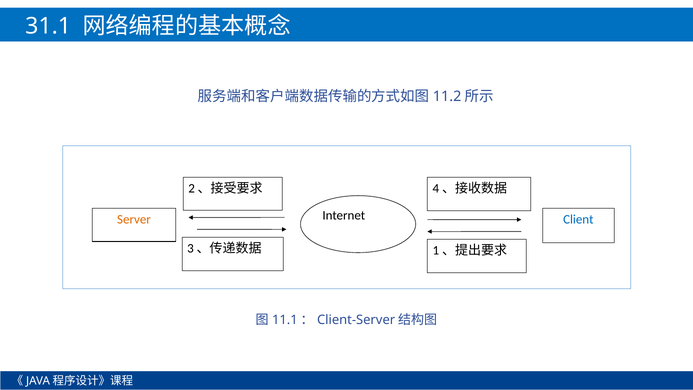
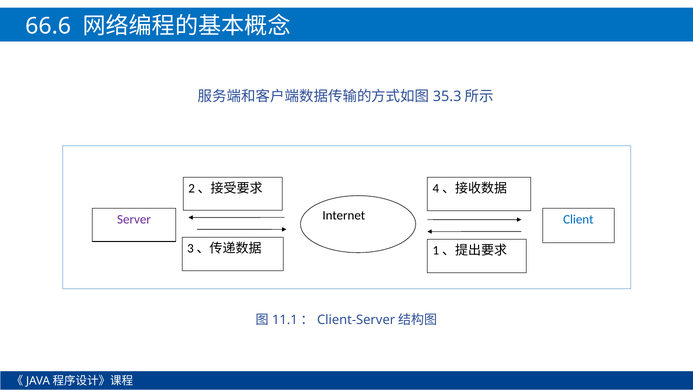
31.1: 31.1 -> 66.6 (48, 26)
11.2: 11.2 -> 35.3 (447, 96)
Server colour: orange -> purple (134, 220)
